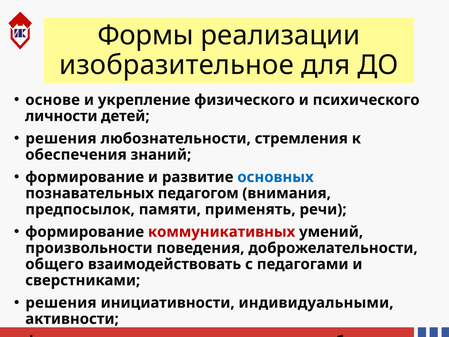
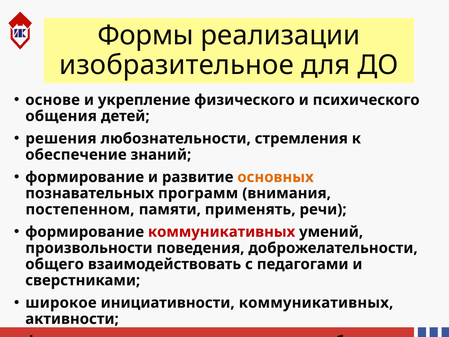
личности: личности -> общения (61, 116)
обеспечения: обеспечения -> обеспечение (76, 155)
основных colour: blue -> orange (276, 177)
педагогом: педагогом -> программ (198, 193)
предпосылок: предпосылок -> постепенном (80, 209)
решения: решения -> широкое (61, 303)
инициативности индивидуальными: индивидуальными -> коммуникативных (316, 303)
